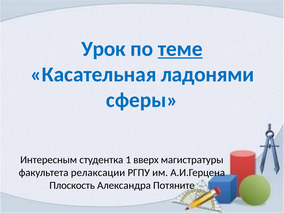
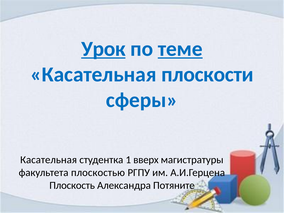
Урок underline: none -> present (103, 49)
ладонями: ладонями -> плоскости (207, 74)
Интересным: Интересным -> Касательная (49, 160)
релаксации: релаксации -> плоскостью (98, 173)
